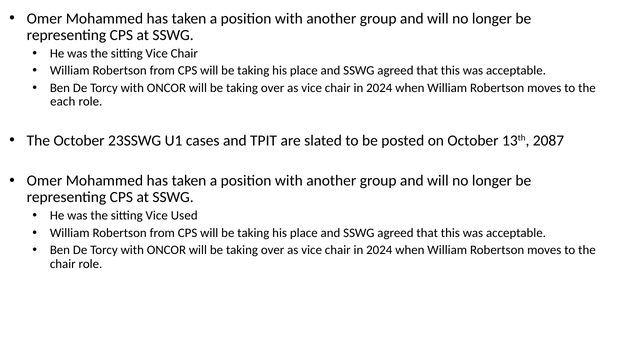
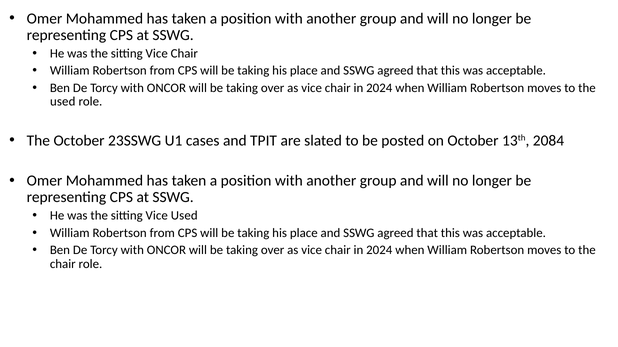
each: each -> used (63, 102)
2087: 2087 -> 2084 (548, 141)
